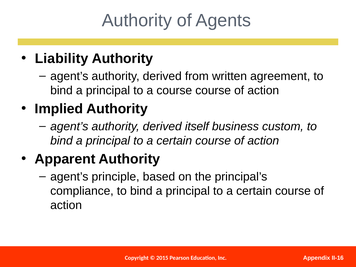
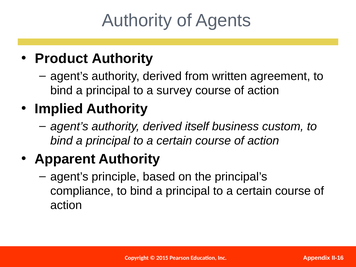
Liability: Liability -> Product (62, 59)
a course: course -> survey (174, 90)
